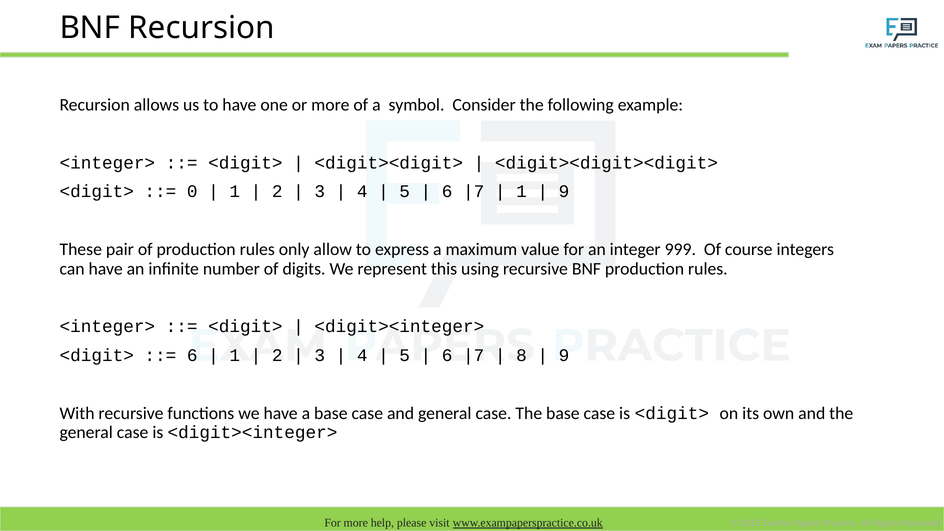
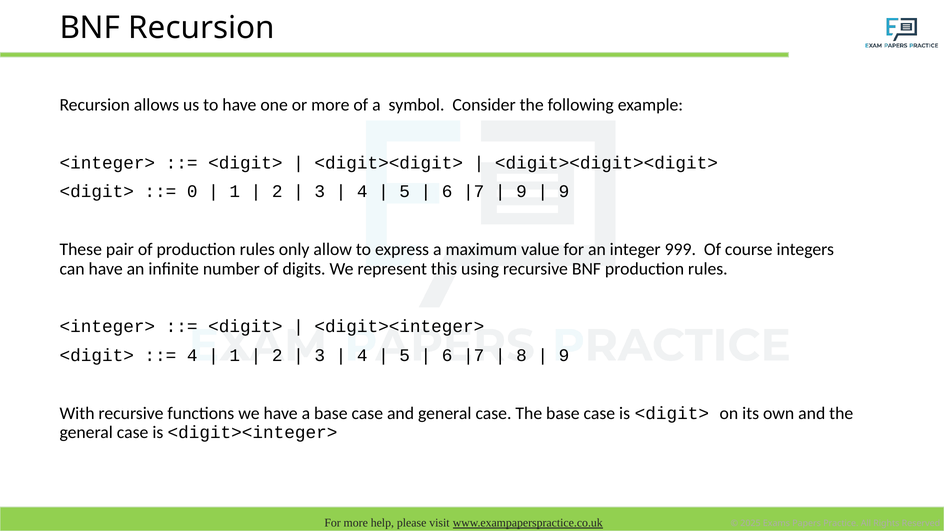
1: 1 -> 9 (522, 192)
6: 6 -> 4 (192, 356)
